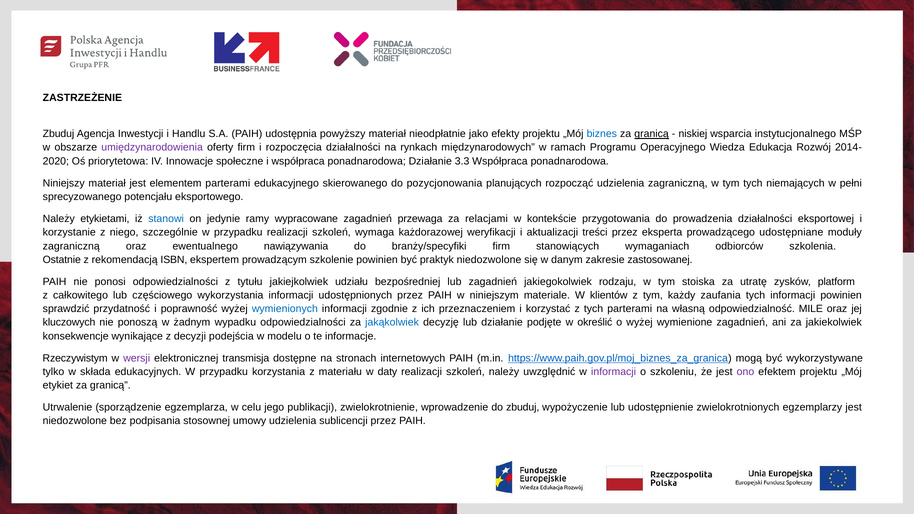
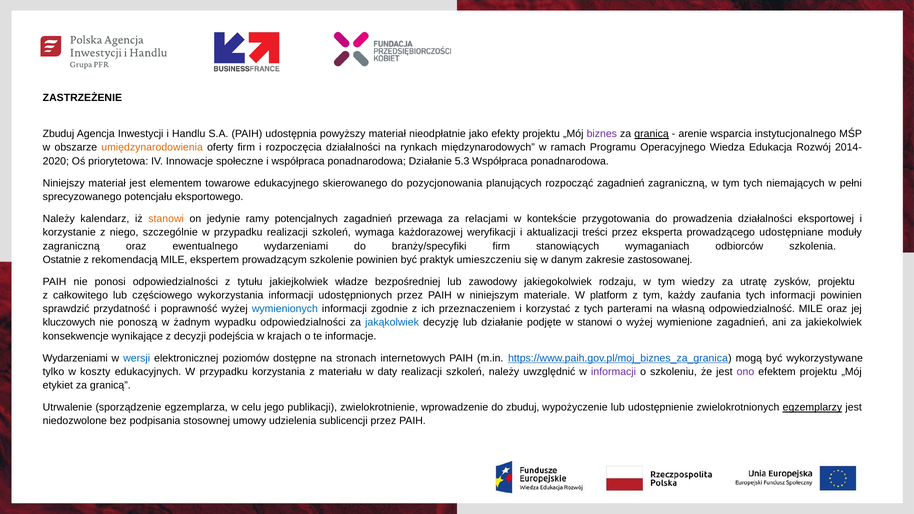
biznes colour: blue -> purple (602, 134)
niskiej: niskiej -> arenie (693, 134)
umiędzynarodowienia colour: purple -> orange (152, 148)
3.3: 3.3 -> 5.3 (462, 161)
elementem parterami: parterami -> towarowe (228, 183)
rozpocząć udzielenia: udzielenia -> zagadnień (621, 183)
etykietami: etykietami -> kalendarz (105, 219)
stanowi colour: blue -> orange (166, 219)
wypracowane: wypracowane -> potencjalnych (306, 219)
ewentualnego nawiązywania: nawiązywania -> wydarzeniami (296, 246)
rekomendacją ISBN: ISBN -> MILE (174, 260)
praktyk niedozwolone: niedozwolone -> umieszczeniu (489, 260)
udziału: udziału -> władze (352, 282)
lub zagadnień: zagadnień -> zawodowy (493, 282)
stoiska: stoiska -> wiedzy (698, 282)
zysków platform: platform -> projektu (836, 282)
klientów: klientów -> platform (609, 295)
w określić: określić -> stanowi (595, 323)
modelu: modelu -> krajach (284, 336)
Rzeczywistym: Rzeczywistym -> Wydarzeniami (75, 358)
wersji colour: purple -> blue (137, 358)
transmisja: transmisja -> poziomów (246, 358)
składa: składa -> koszty (95, 372)
egzemplarzy underline: none -> present (812, 408)
